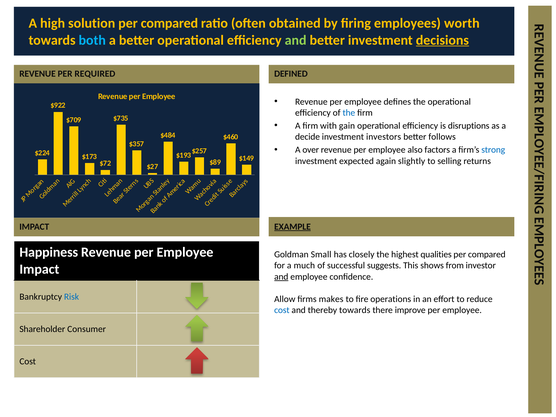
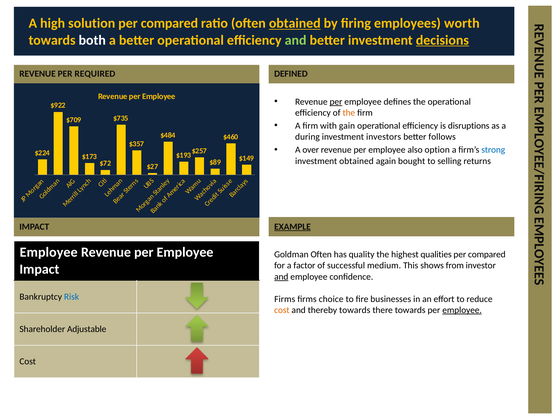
obtained underline: none -> present (295, 23)
both colour: light blue -> white (92, 40)
per underline: none -> present (336, 102)
the colour: blue -> orange (349, 113)
decide: decide -> during (307, 137)
factors: factors -> option (437, 150)
investment expected: expected -> obtained (356, 161)
slightly: slightly -> bought (412, 161)
Happiness: Happiness -> Employee (49, 252)
Goldman Small: Small -> Often (321, 254)
closely: closely -> quality (362, 254)
much: much -> factor (304, 266)
suggests: suggests -> medium (384, 266)
Allow: Allow -> Firms (285, 299)
makes: makes -> choice (331, 299)
operations: operations -> businesses (391, 299)
cost colour: blue -> orange (282, 310)
there improve: improve -> towards (410, 310)
employee underline: none -> present (462, 310)
Consumer: Consumer -> Adjustable (87, 329)
